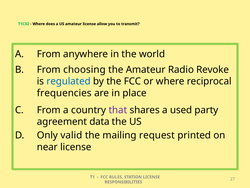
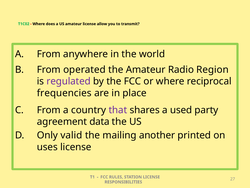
choosing: choosing -> operated (84, 69)
Revoke: Revoke -> Region (213, 69)
regulated colour: blue -> purple (69, 81)
request: request -> another (157, 135)
near: near -> uses (47, 147)
